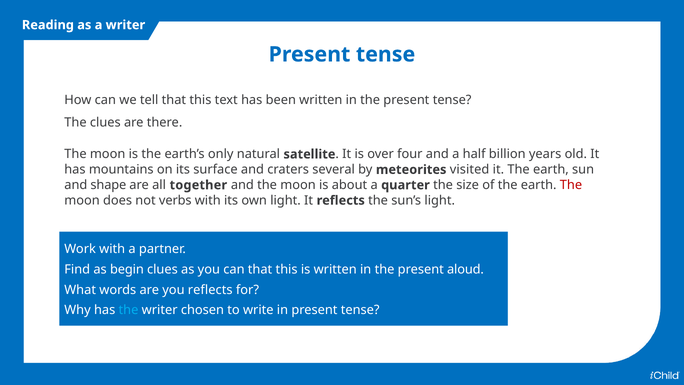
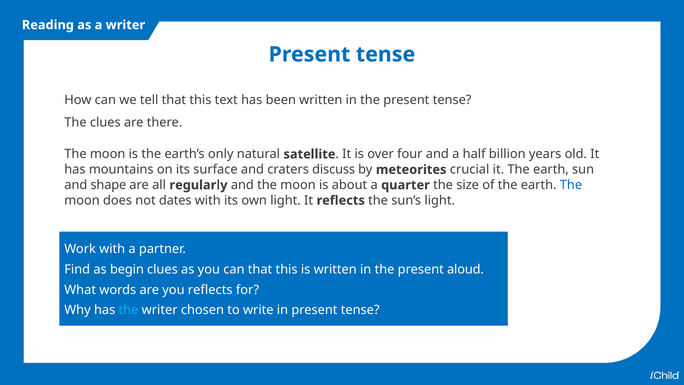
several: several -> discuss (334, 170)
visited: visited -> crucial (470, 170)
together: together -> regularly (198, 185)
The colour: red -> blue (571, 185)
verbs: verbs -> dates (175, 200)
